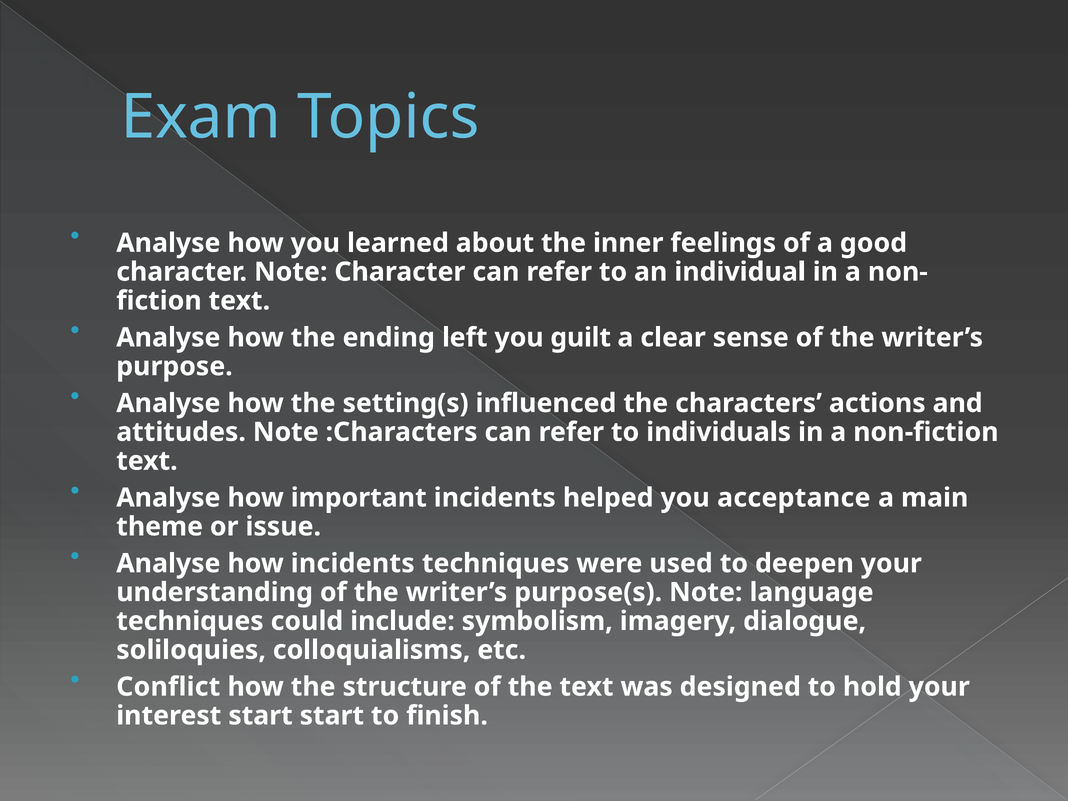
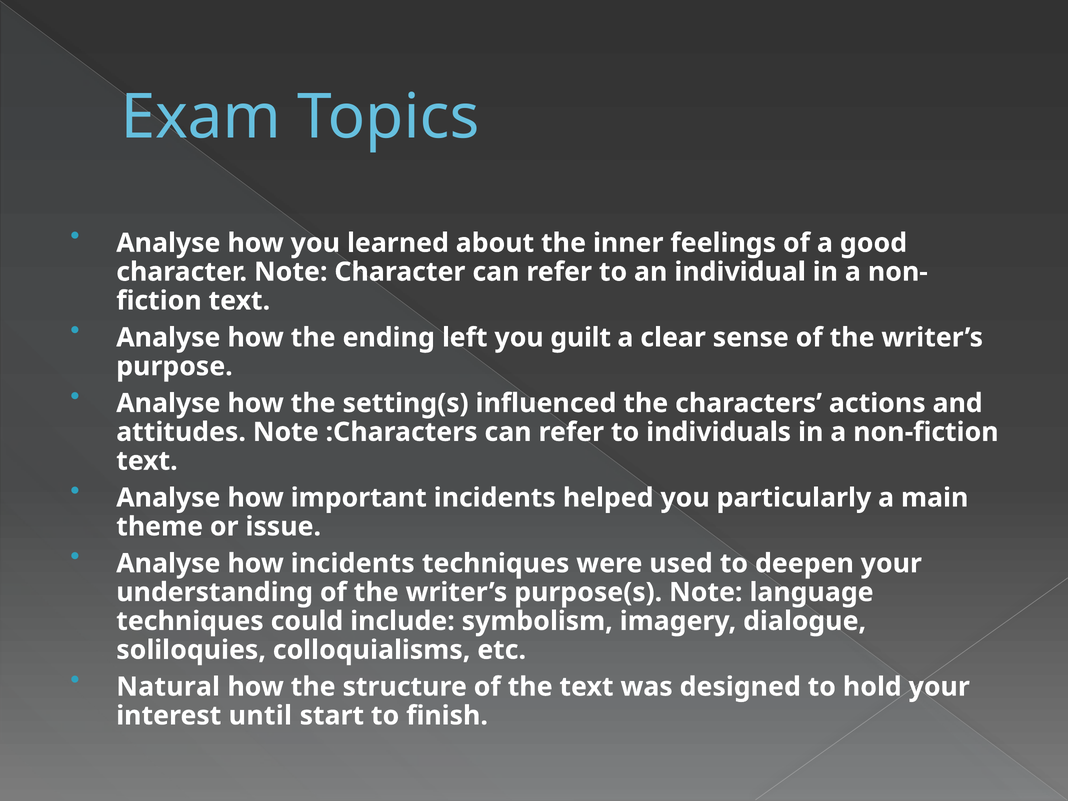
acceptance: acceptance -> particularly (794, 498)
Conflict: Conflict -> Natural (168, 687)
interest start: start -> until (260, 716)
